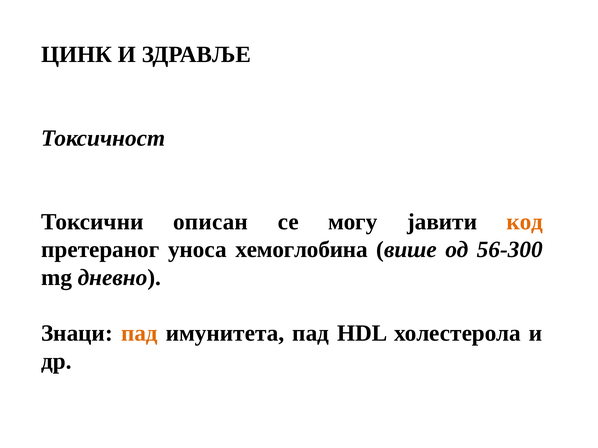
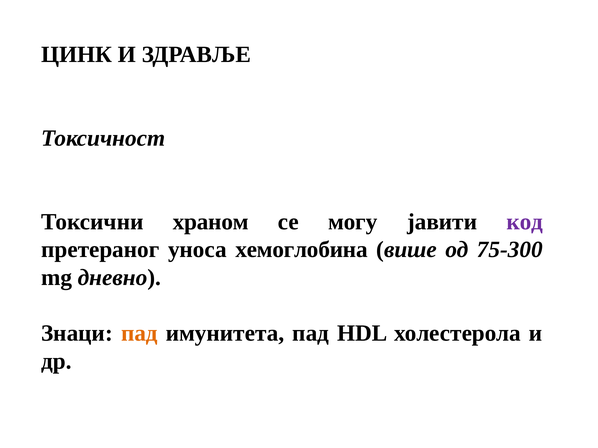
описан: описан -> храном (211, 222)
код colour: orange -> purple (525, 222)
56-300: 56-300 -> 75-300 (510, 250)
